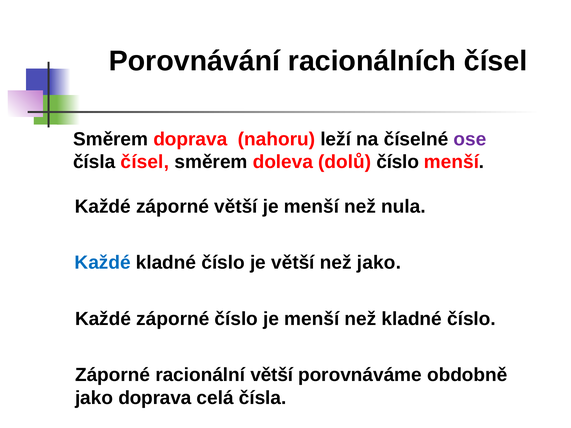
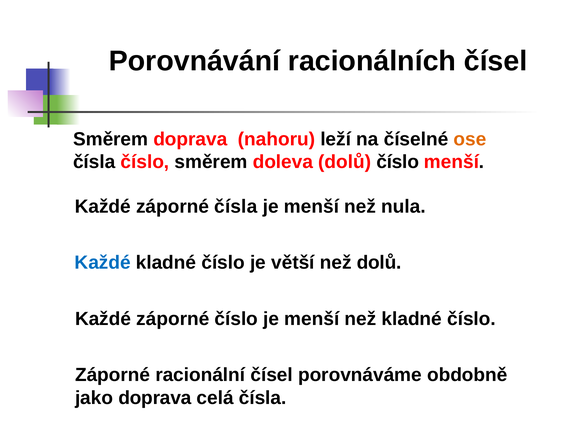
ose colour: purple -> orange (470, 139)
čísla čísel: čísel -> číslo (145, 162)
záporné větší: větší -> čísla (236, 207)
než jako: jako -> dolů (379, 263)
racionální větší: větší -> čísel (272, 375)
